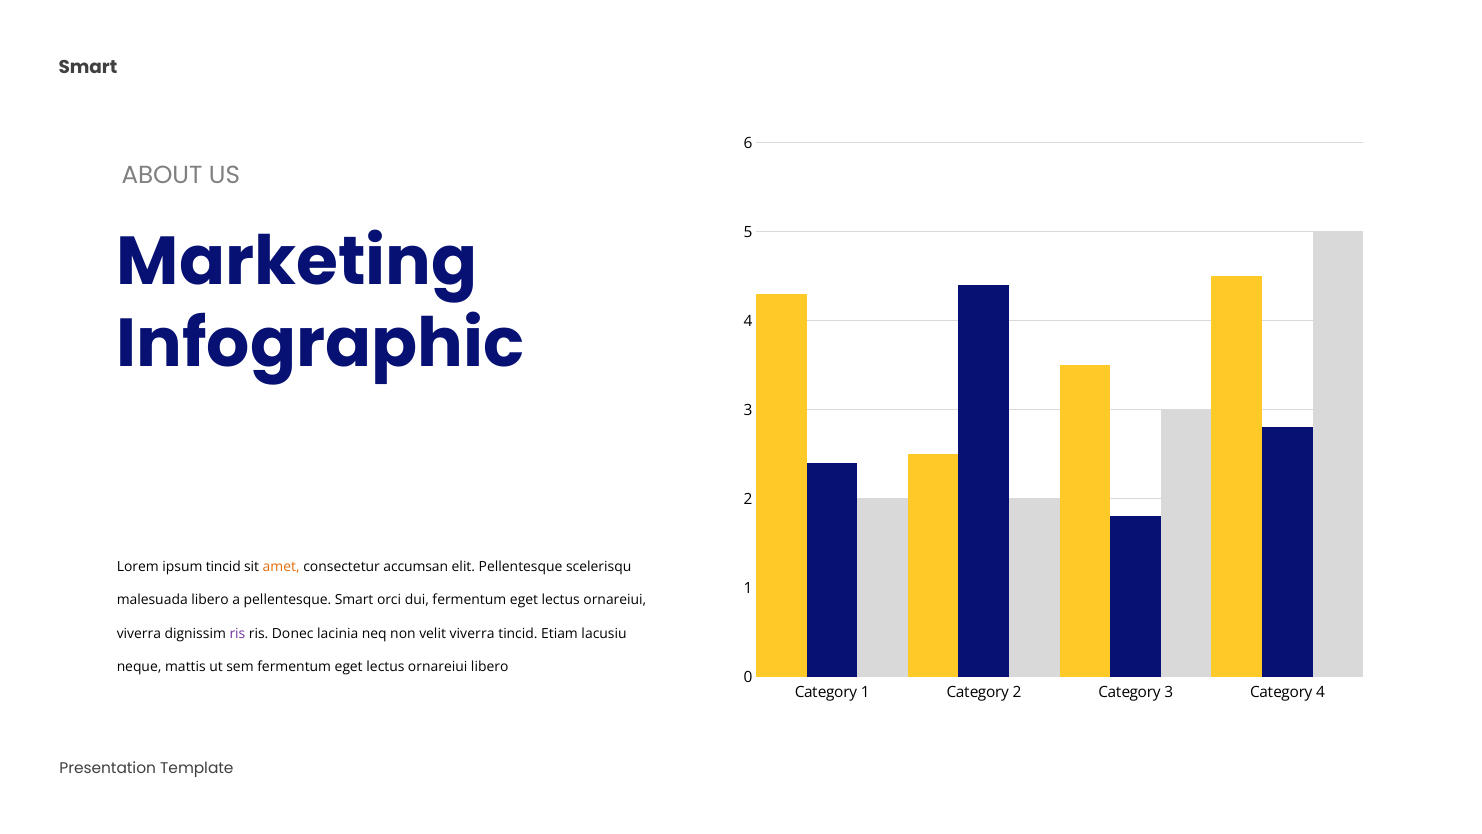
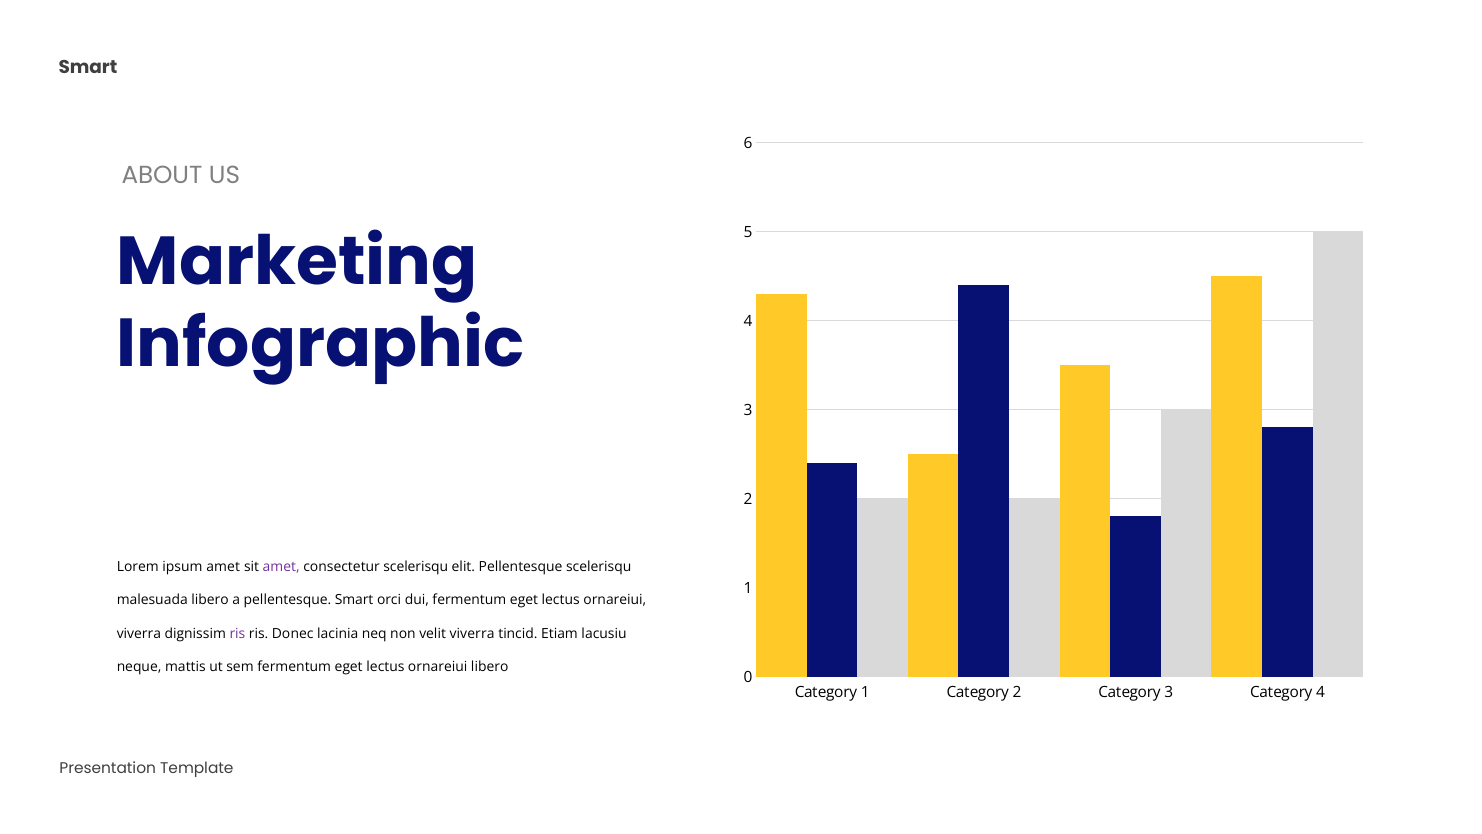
ipsum tincid: tincid -> amet (223, 566)
amet colour: orange -> purple (281, 566)
consectetur accumsan: accumsan -> scelerisqu (416, 566)
